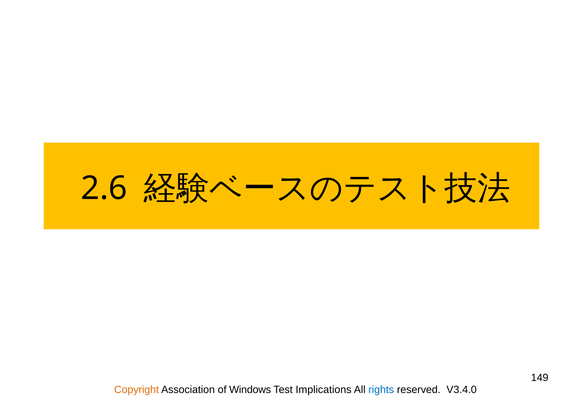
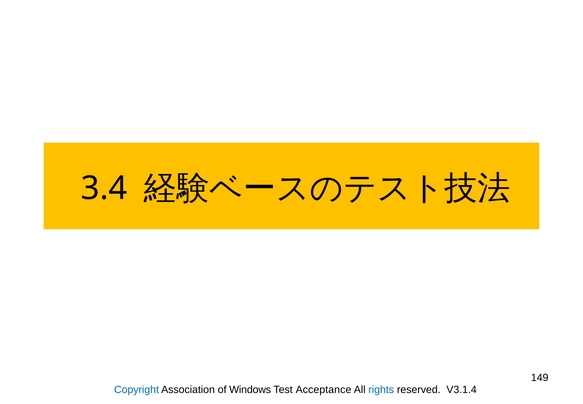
2.6: 2.6 -> 3.4 (104, 188)
Copyright colour: orange -> blue (137, 389)
Implications: Implications -> Acceptance (324, 389)
V3.4.0: V3.4.0 -> V3.1.4 (462, 389)
